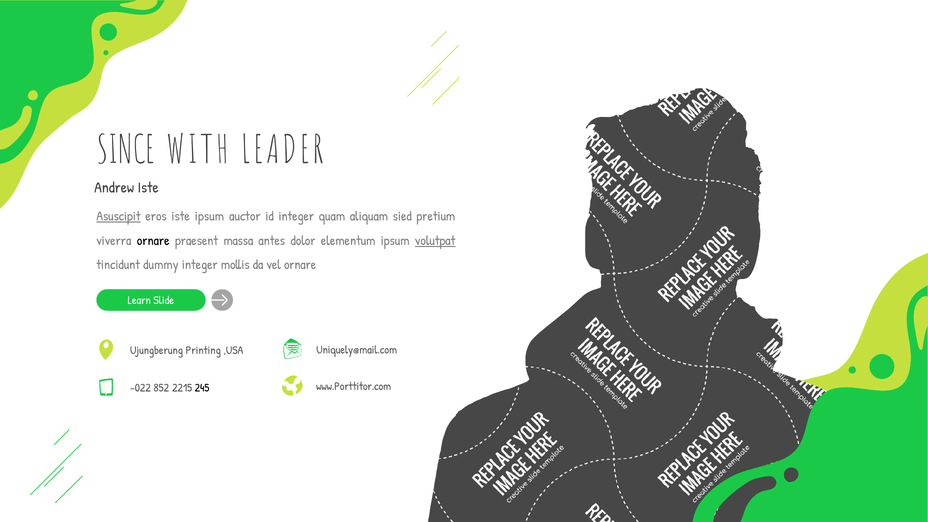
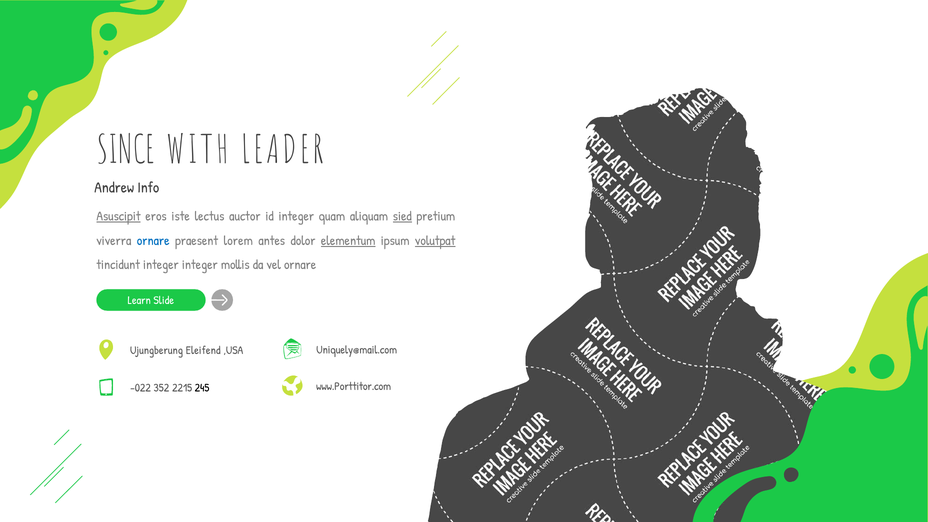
Andrew Iste: Iste -> Info (148, 188)
iste ipsum: ipsum -> lectus (209, 216)
sied underline: none -> present (402, 216)
ornare colour: black -> blue (153, 241)
massa: massa -> lorem (238, 241)
elementum underline: none -> present (348, 241)
tincidunt dummy: dummy -> integer (161, 265)
Printing: Printing -> Eleifend (203, 350)
852: 852 -> 352 (161, 388)
